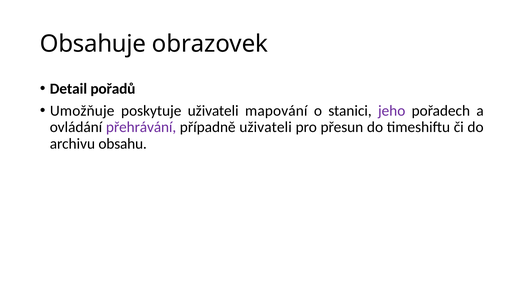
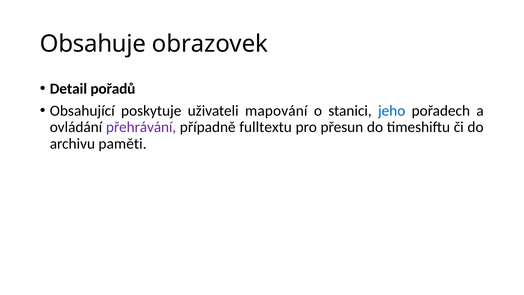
Umožňuje: Umožňuje -> Obsahující (82, 111)
jeho colour: purple -> blue (392, 111)
případně uživateli: uživateli -> fulltextu (266, 127)
obsahu: obsahu -> paměti (123, 144)
